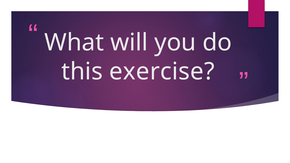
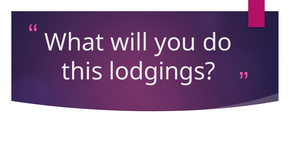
exercise: exercise -> lodgings (162, 72)
